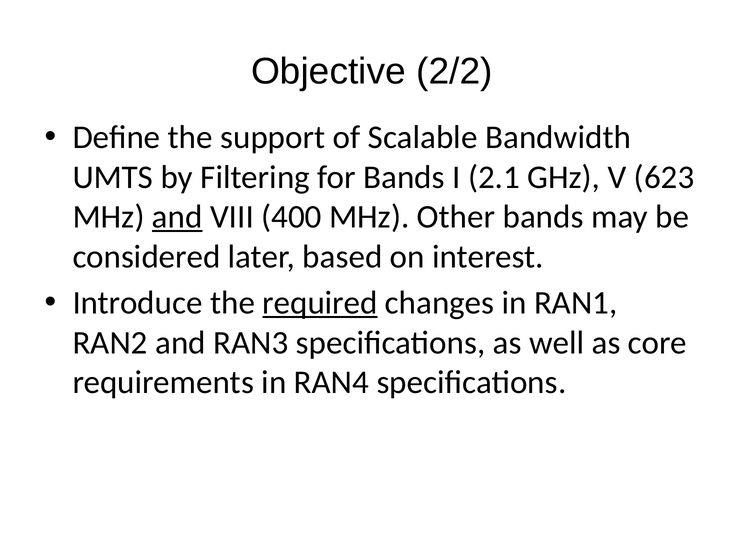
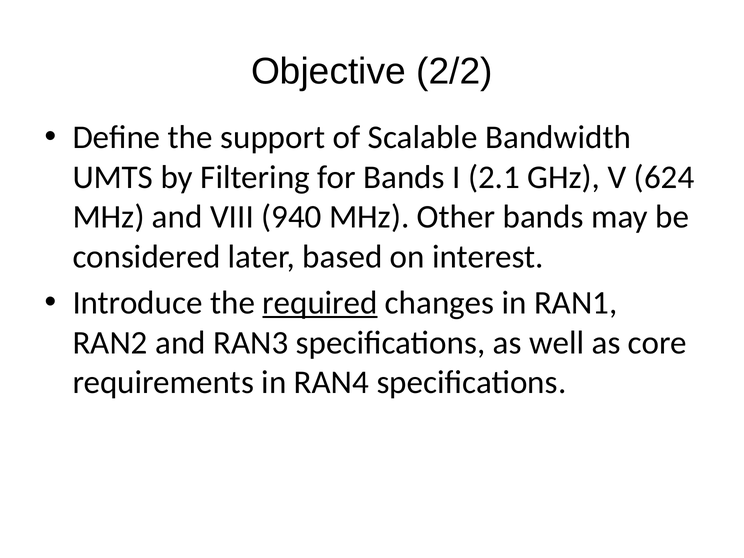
623: 623 -> 624 (664, 177)
and underline: present -> none (177, 217)
400: 400 -> 940 (291, 217)
